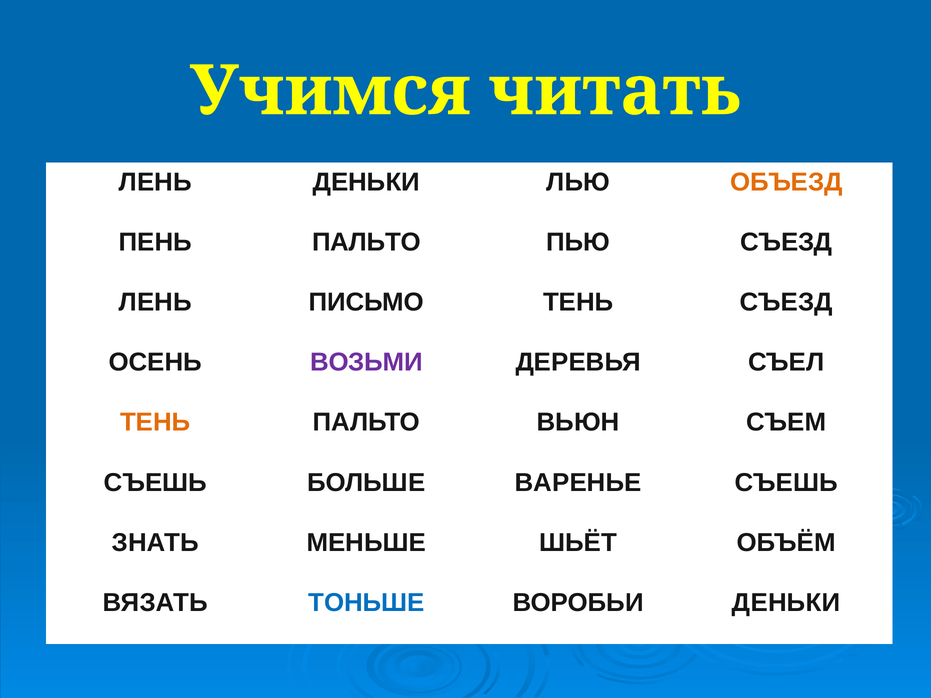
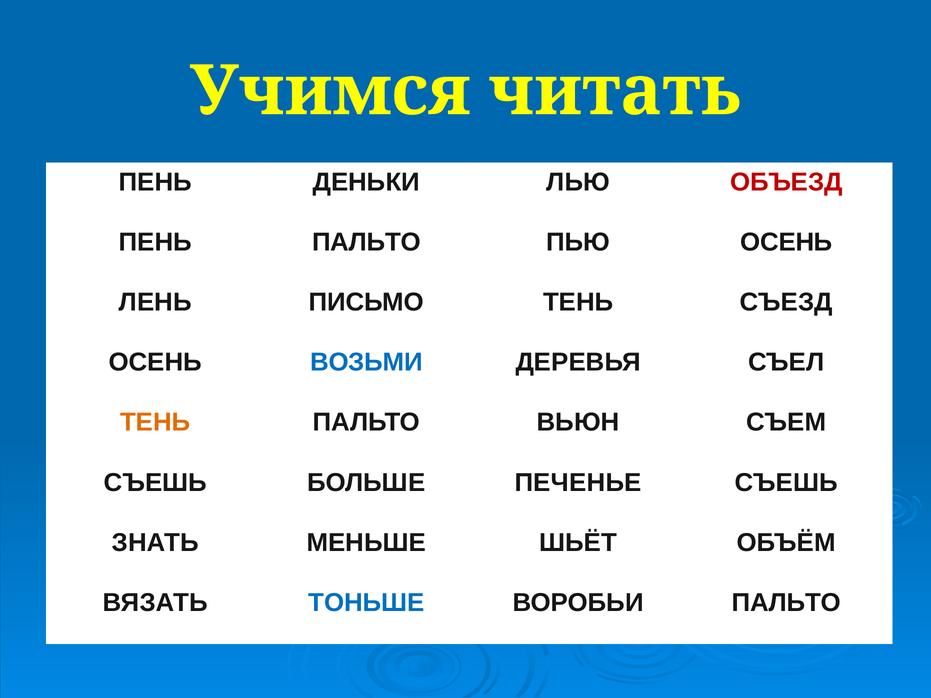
ЛЕНЬ: ЛЕНЬ -> ПЕНЬ (155, 182)
ОБЪЕЗД colour: orange -> red (786, 182)
ПЬЮ СЪЕЗД: СЪЕЗД -> ОСЕНЬ (786, 242)
ВОЗЬМИ colour: purple -> blue (366, 362)
ВАРЕНЬЕ: ВАРЕНЬЕ -> ПЕЧЕНЬЕ (578, 483)
ВОРОБЬИ ДЕНЬКИ: ДЕНЬКИ -> ПАЛЬТО (786, 603)
